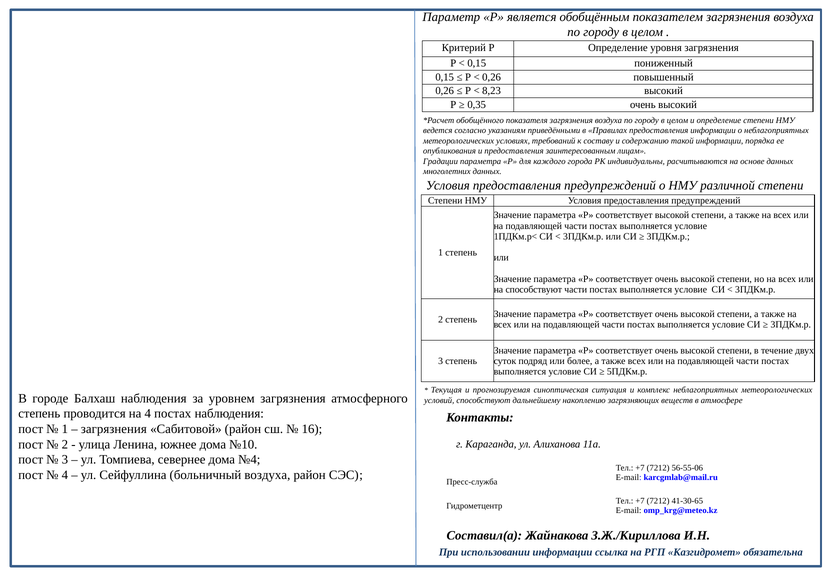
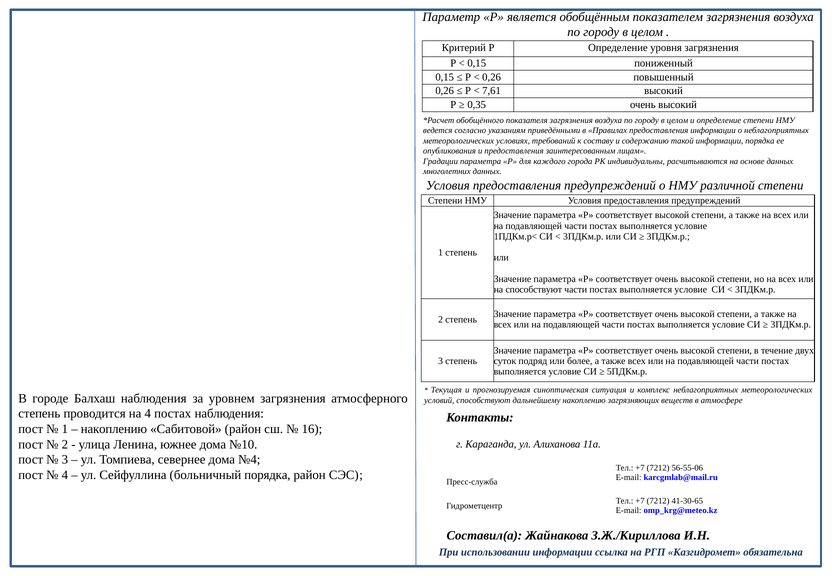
8,23: 8,23 -> 7,61 (492, 91)
загрязнения: загрязнения -> накоплению (114, 429)
больничный воздуха: воздуха -> порядка (267, 475)
